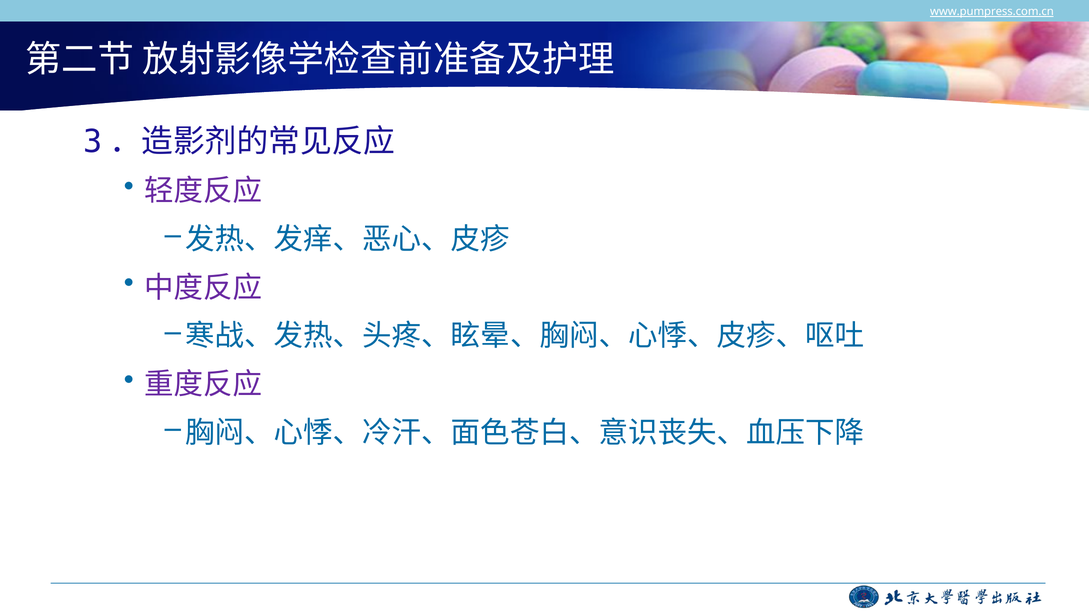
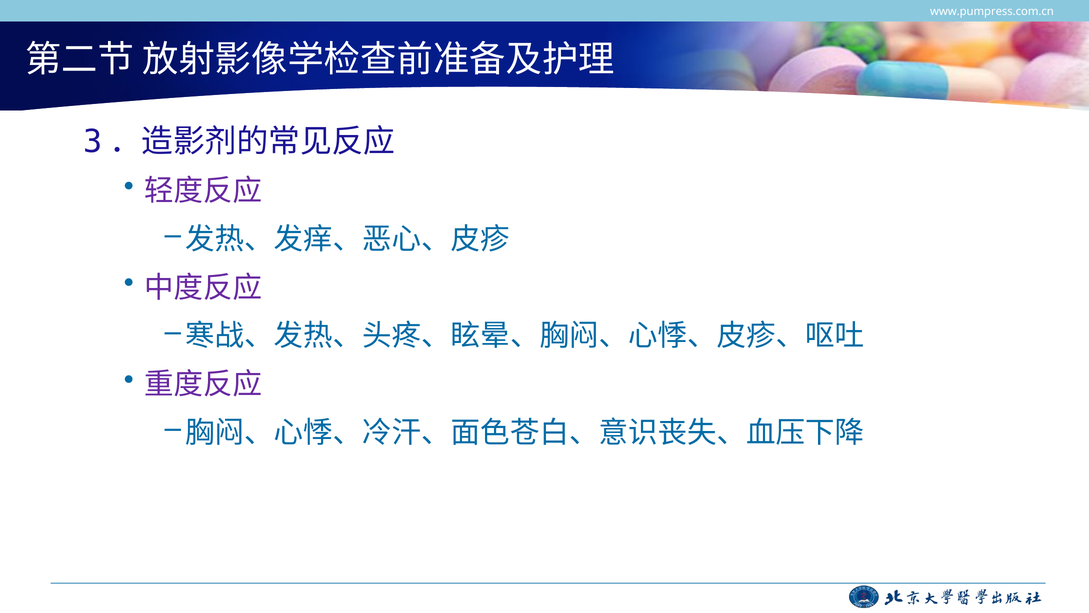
www.pumpress.com.cn underline: present -> none (992, 12)
